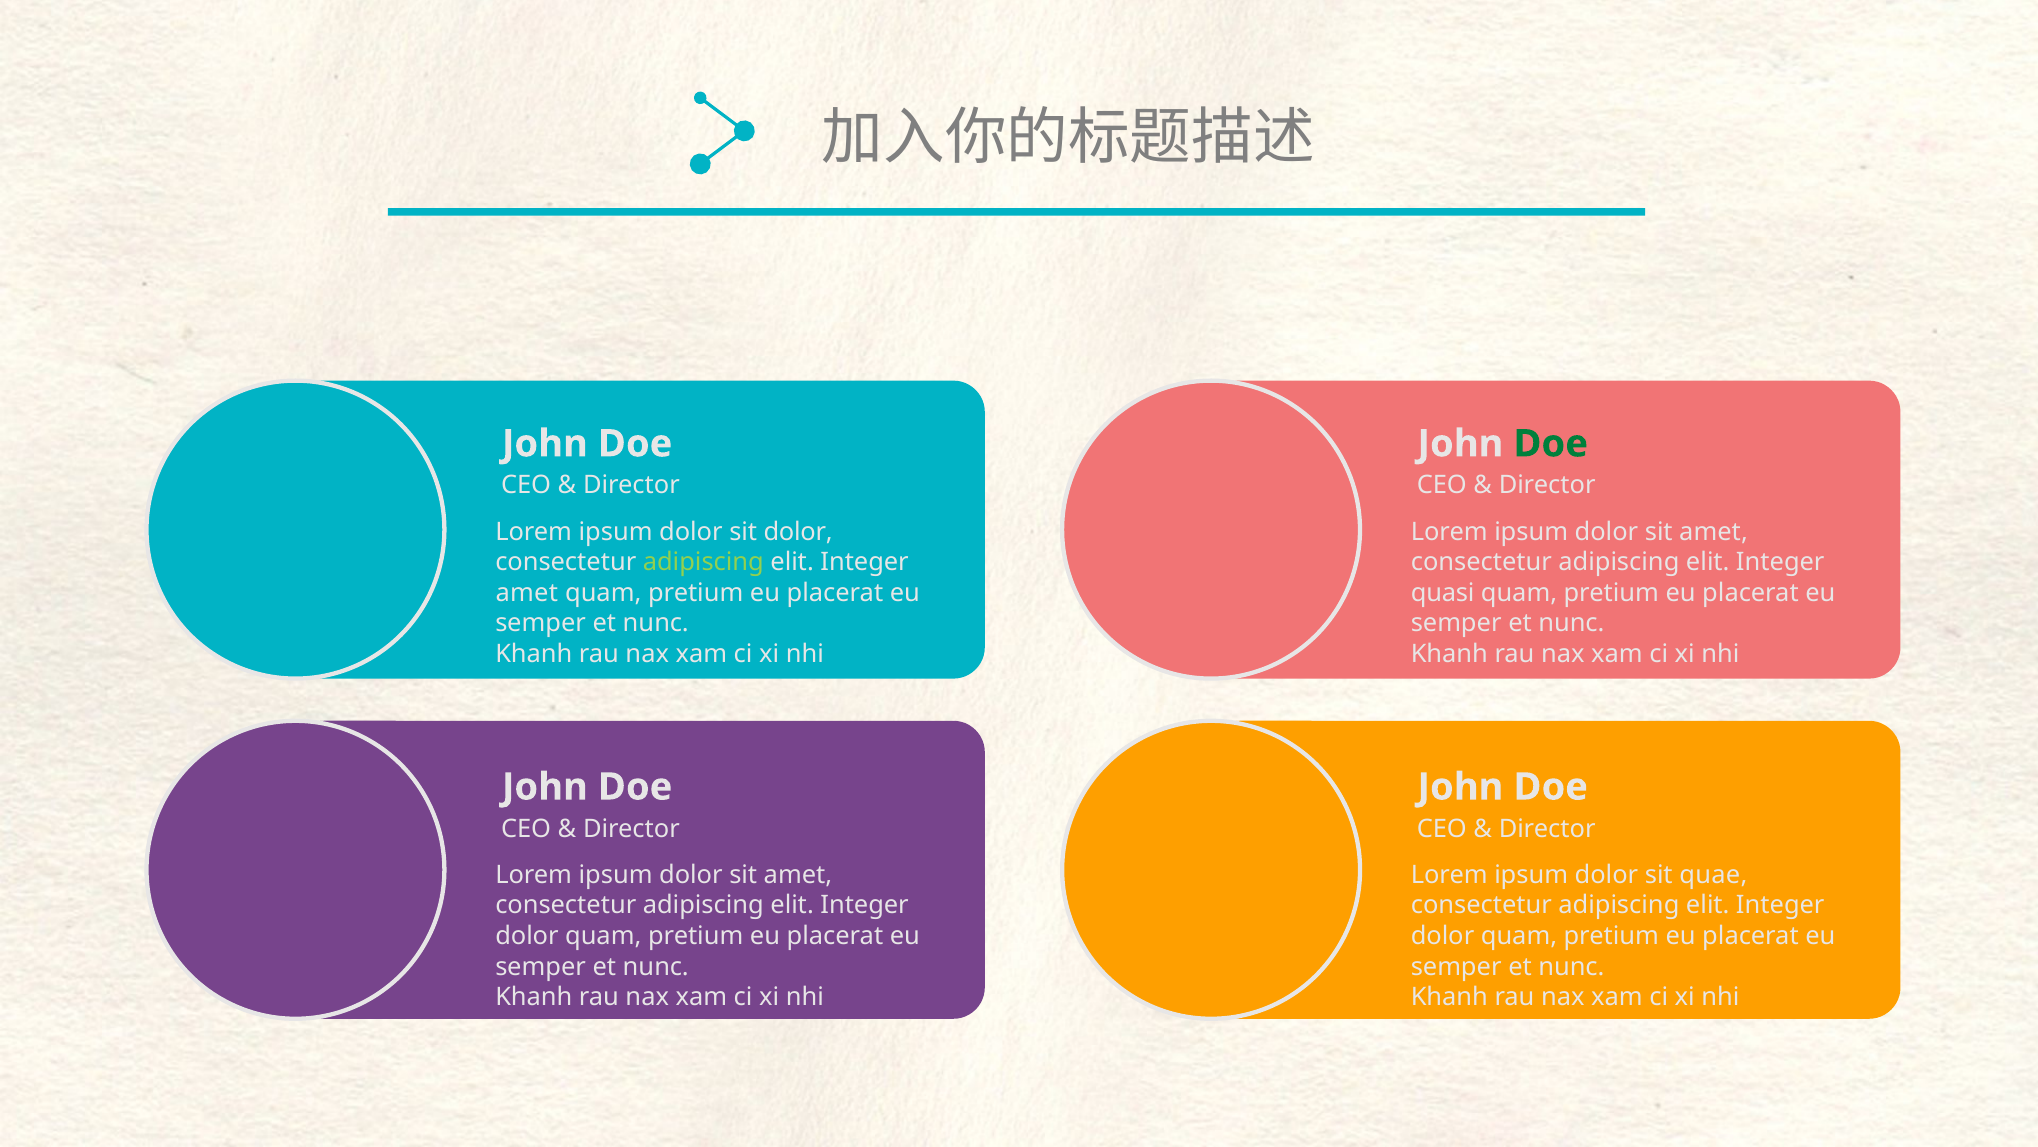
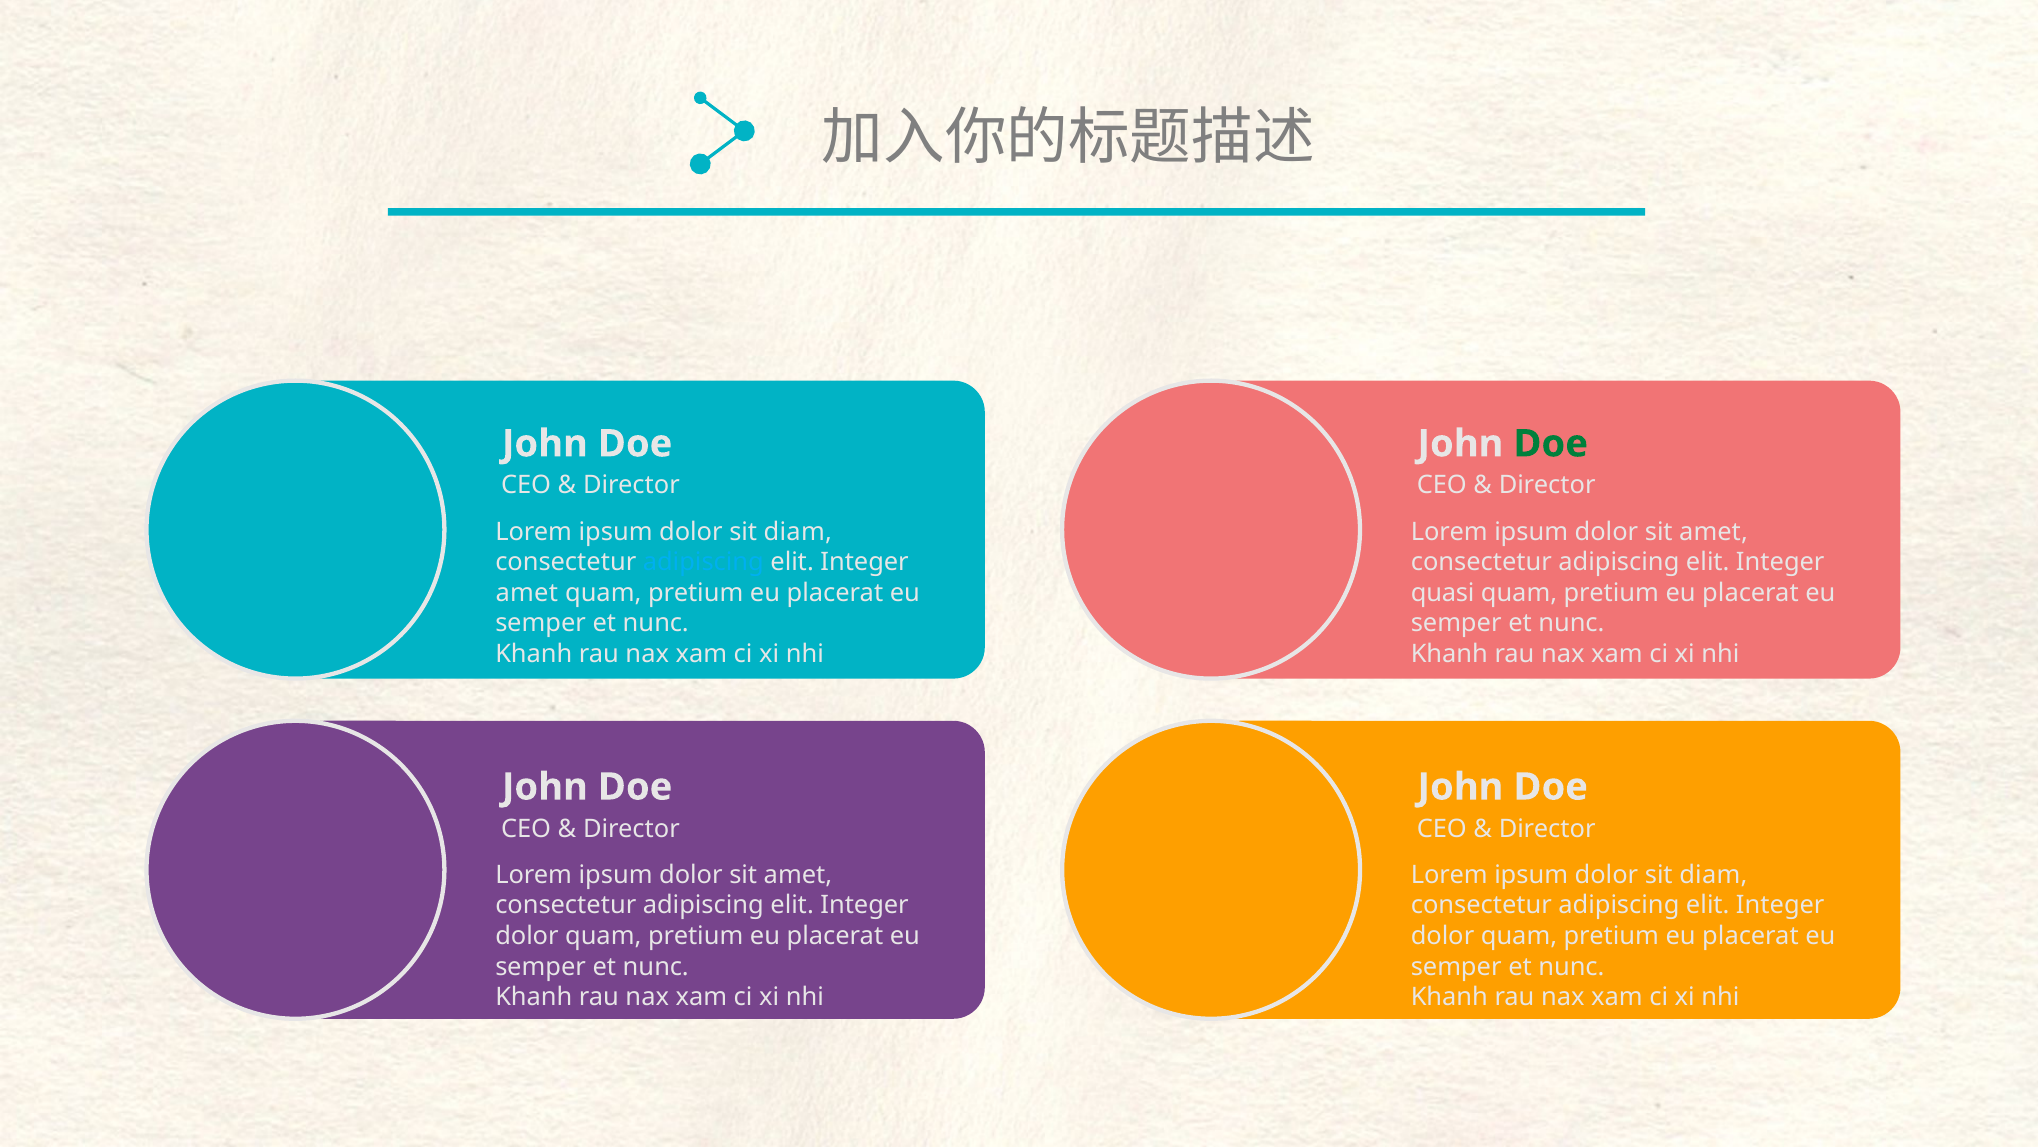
dolor: dolor -> diam (798, 532)
adipiscing colour: light green -> light blue (703, 562)
quae: quae -> diam (1713, 875)
